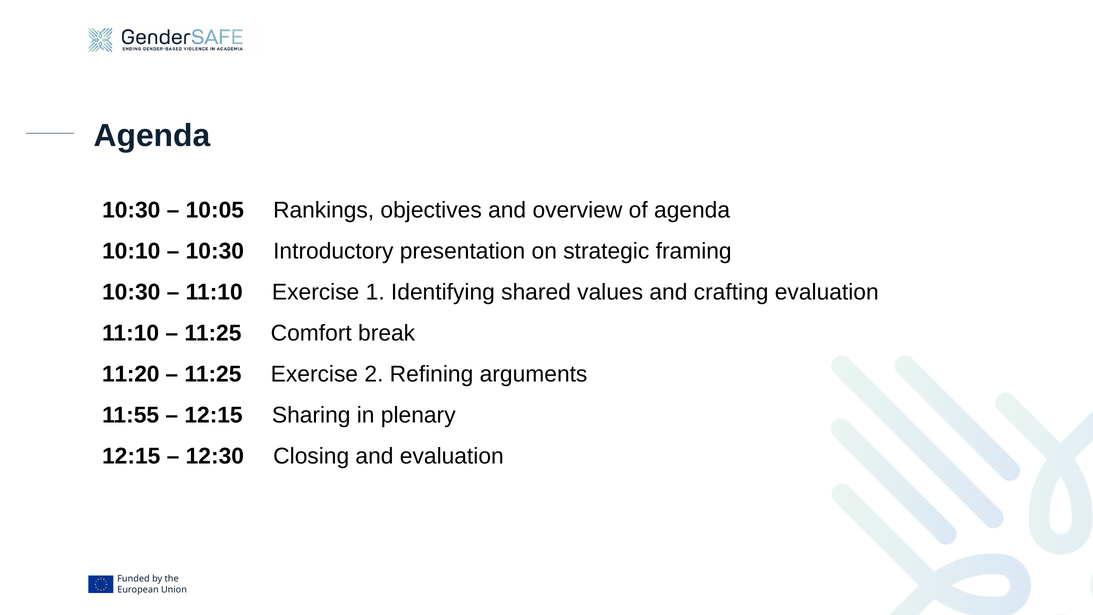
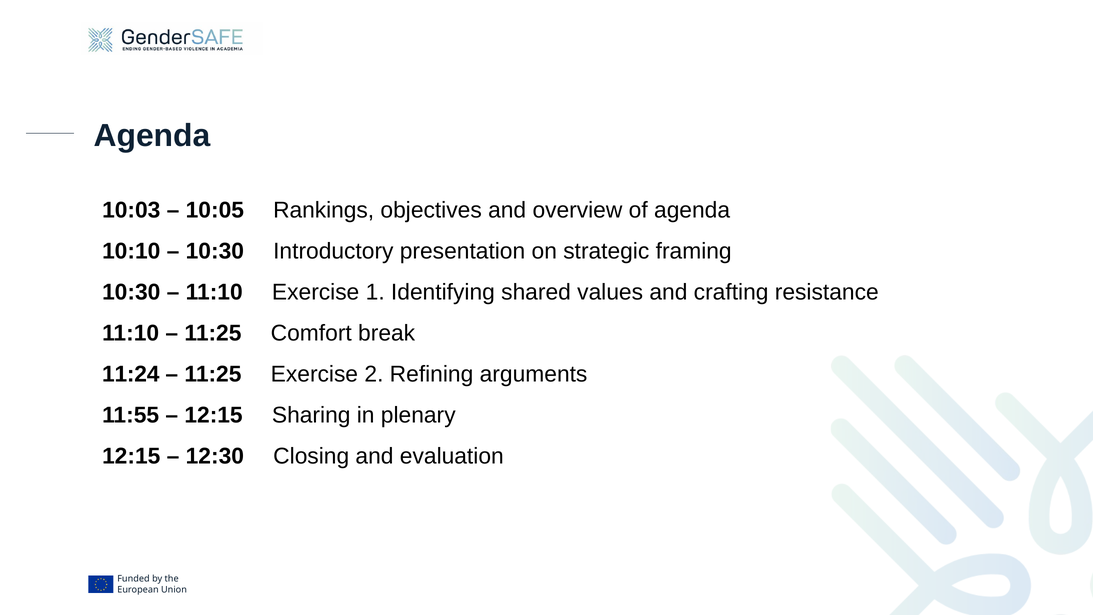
10:30: 10:30 -> 10:03 (131, 210)
crafting evaluation: evaluation -> resistance (827, 292)
11:20: 11:20 -> 11:24 (131, 374)
